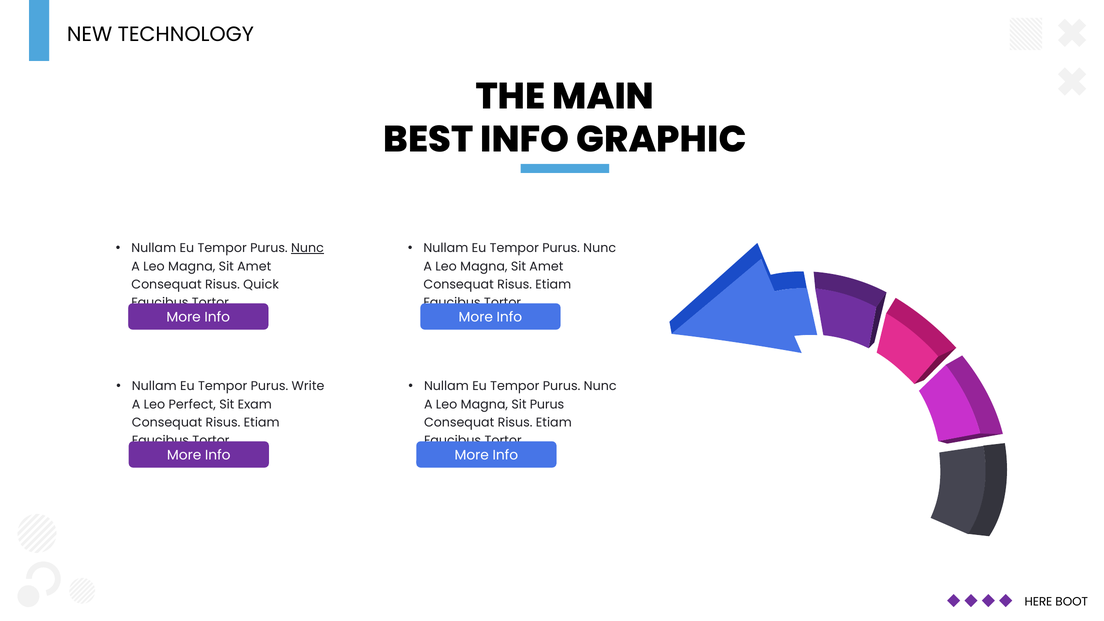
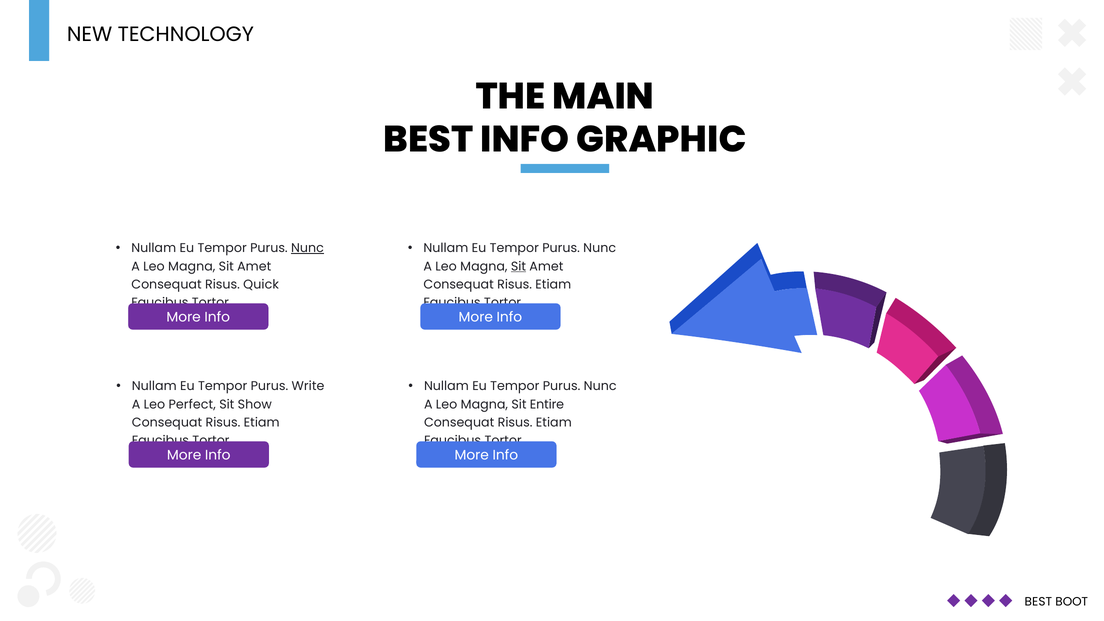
Sit underline: none -> present (518, 266)
Exam: Exam -> Show (255, 404)
Sit Purus: Purus -> Entire (547, 404)
HERE: HERE -> BEST (1038, 602)
